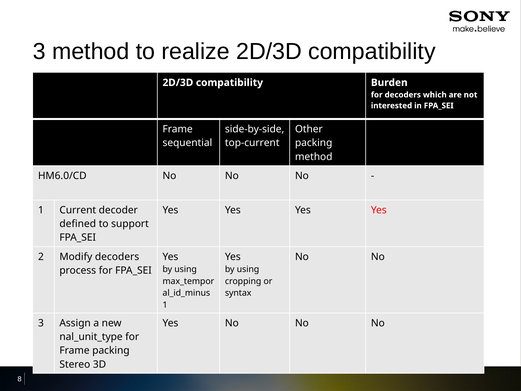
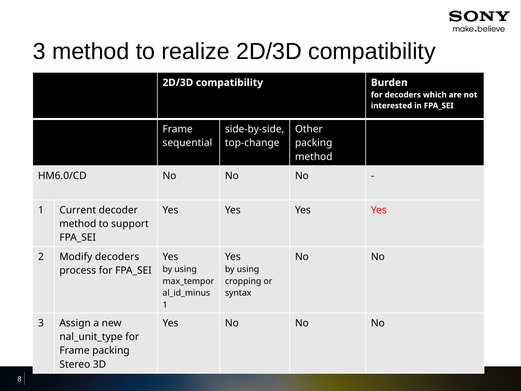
top-current: top-current -> top-change (252, 143)
defined: defined -> method (78, 224)
